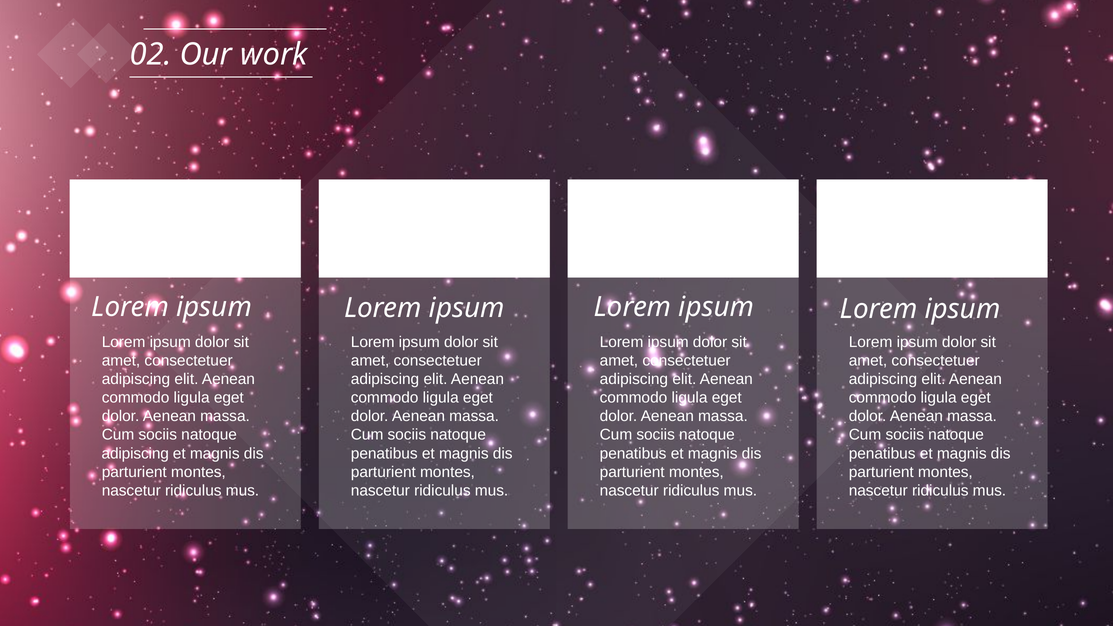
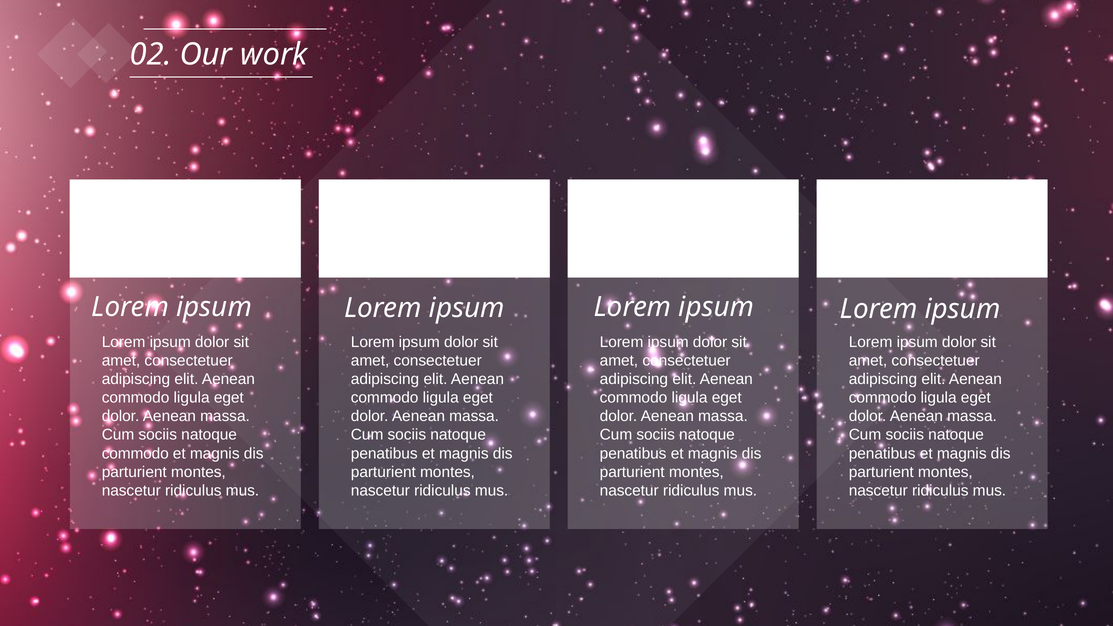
adipiscing: adipiscing -> commodo (135, 453)
